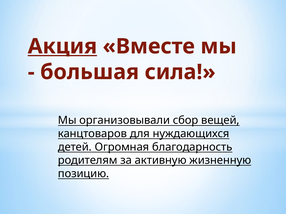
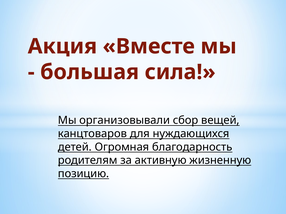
Акция underline: present -> none (62, 46)
